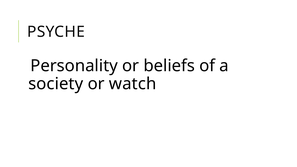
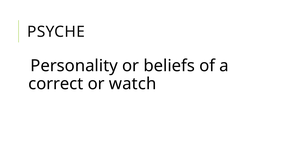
society: society -> correct (56, 84)
